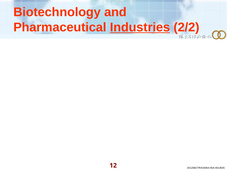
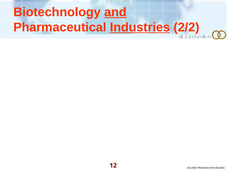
and underline: none -> present (115, 12)
